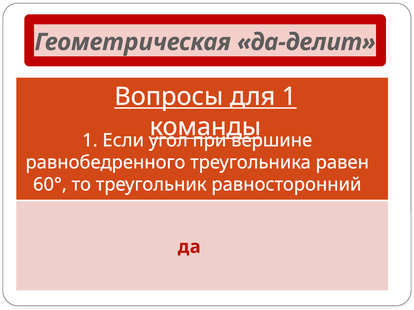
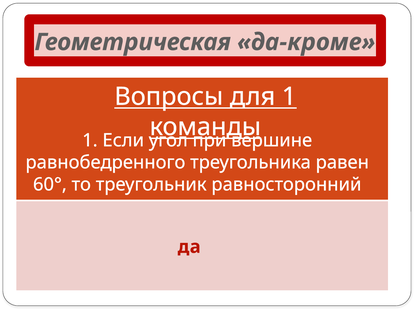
да-делит: да-делит -> да-кроме (306, 42)
